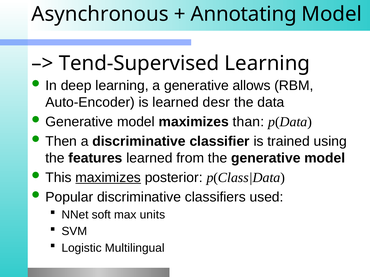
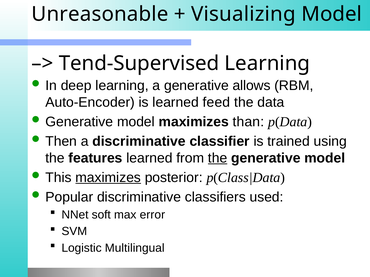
Asynchronous: Asynchronous -> Unreasonable (100, 14)
Annotating: Annotating -> Visualizing (243, 14)
desr: desr -> feed (216, 102)
the underline: none -> present (218, 158)
units: units -> error (152, 215)
